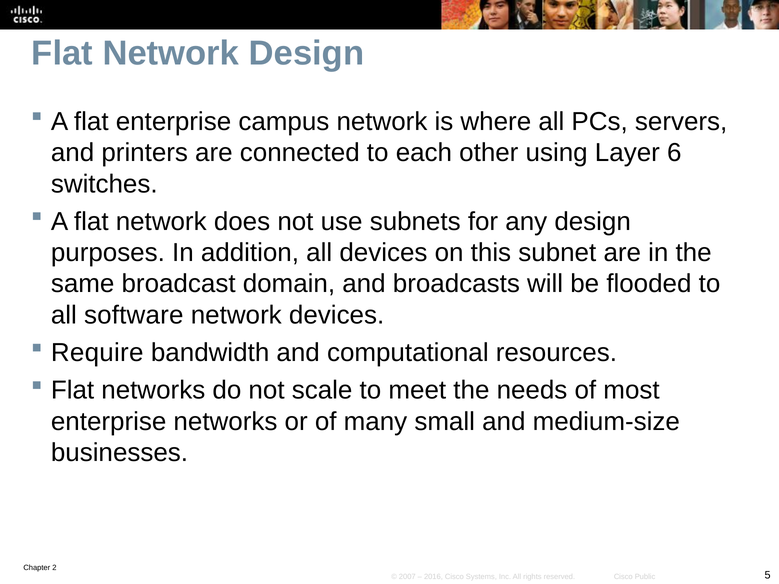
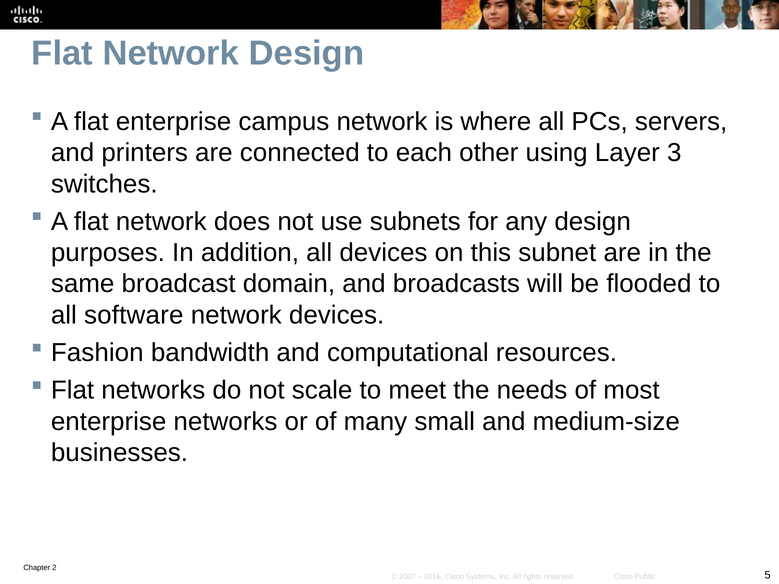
6: 6 -> 3 (674, 153)
Require: Require -> Fashion (97, 353)
